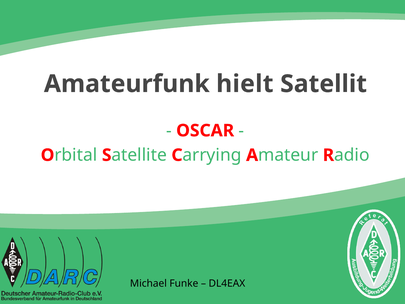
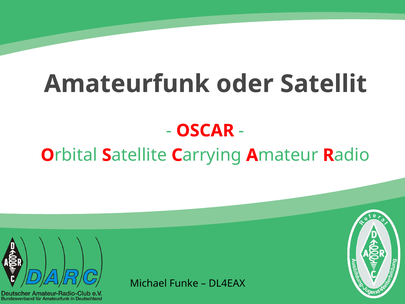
hielt: hielt -> oder (245, 84)
